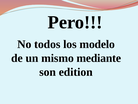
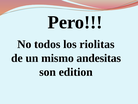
modelo: modelo -> riolitas (97, 44)
mediante: mediante -> andesitas (99, 58)
